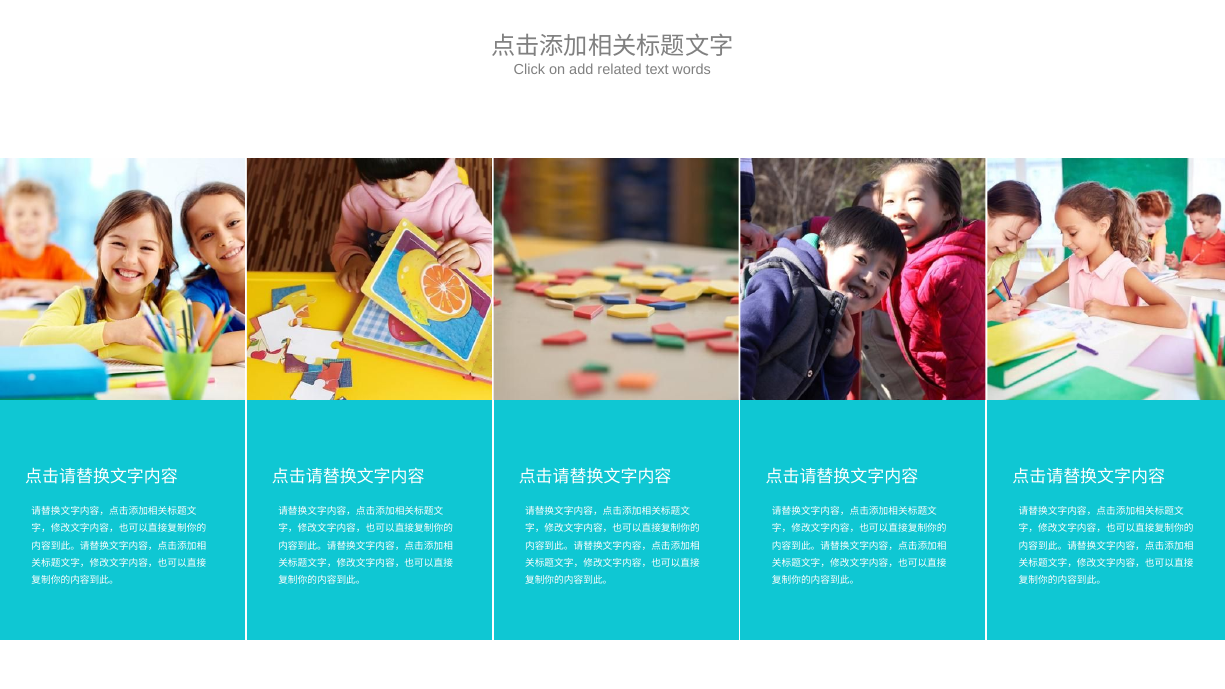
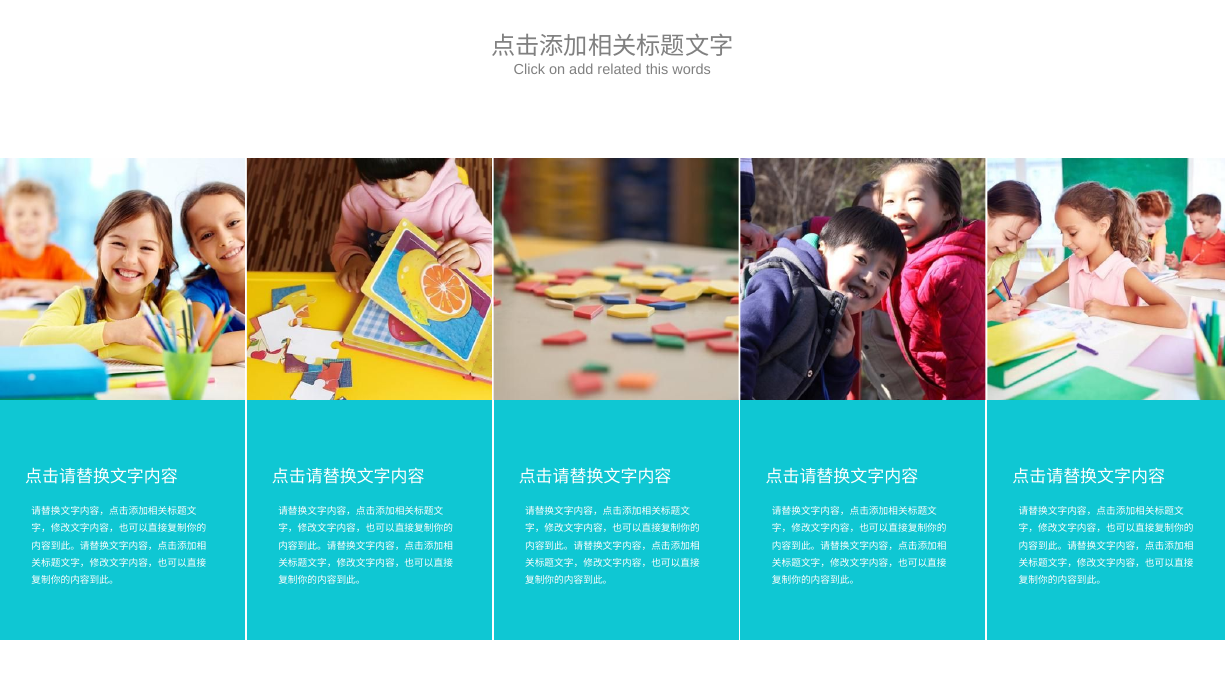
text: text -> this (657, 70)
